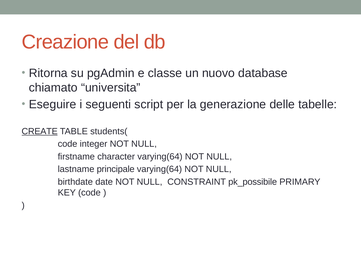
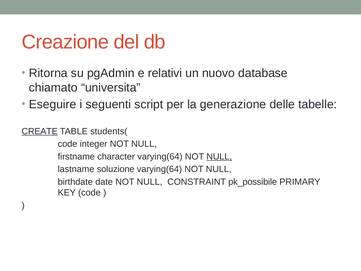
classe: classe -> relativi (165, 73)
NULL underline: none -> present (219, 156)
principale: principale -> soluzione (116, 169)
